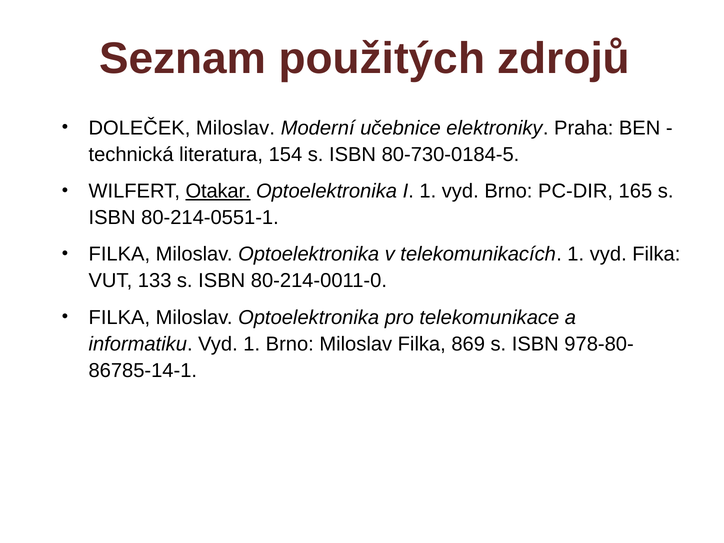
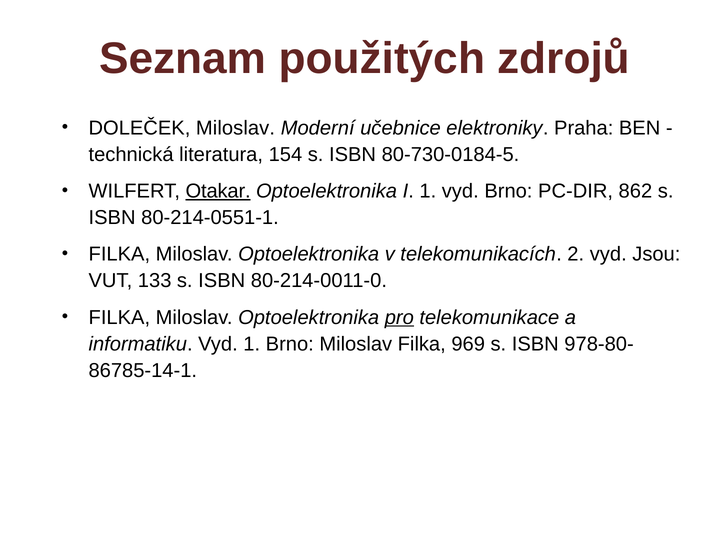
165: 165 -> 862 (635, 191)
telekomunikacích 1: 1 -> 2 (576, 254)
vyd Filka: Filka -> Jsou (656, 254)
pro underline: none -> present (399, 317)
869: 869 -> 969 (468, 344)
